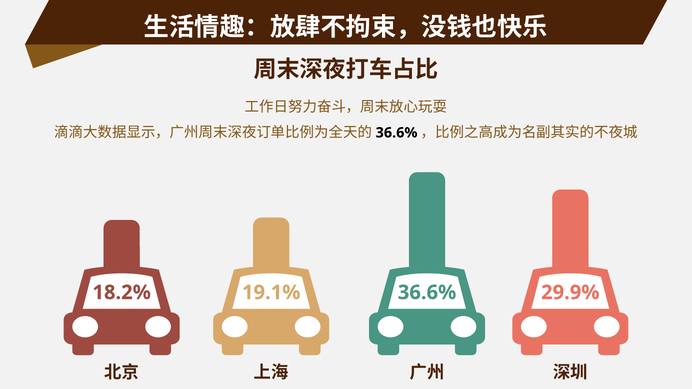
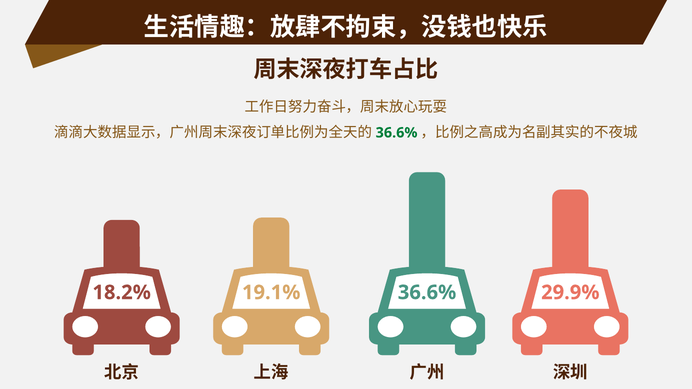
36.6% colour: black -> green (397, 133)
